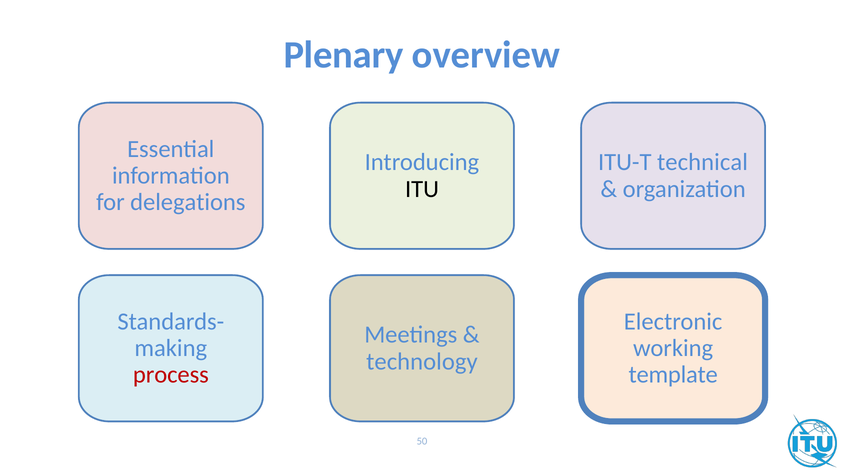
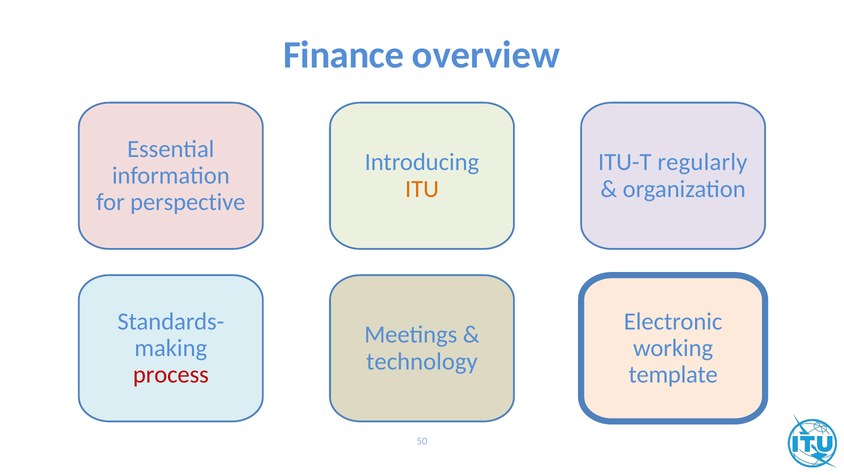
Plenary: Plenary -> Finance (344, 55)
technical: technical -> regularly (702, 162)
ITU colour: black -> orange (422, 189)
delegations: delegations -> perspective (188, 202)
